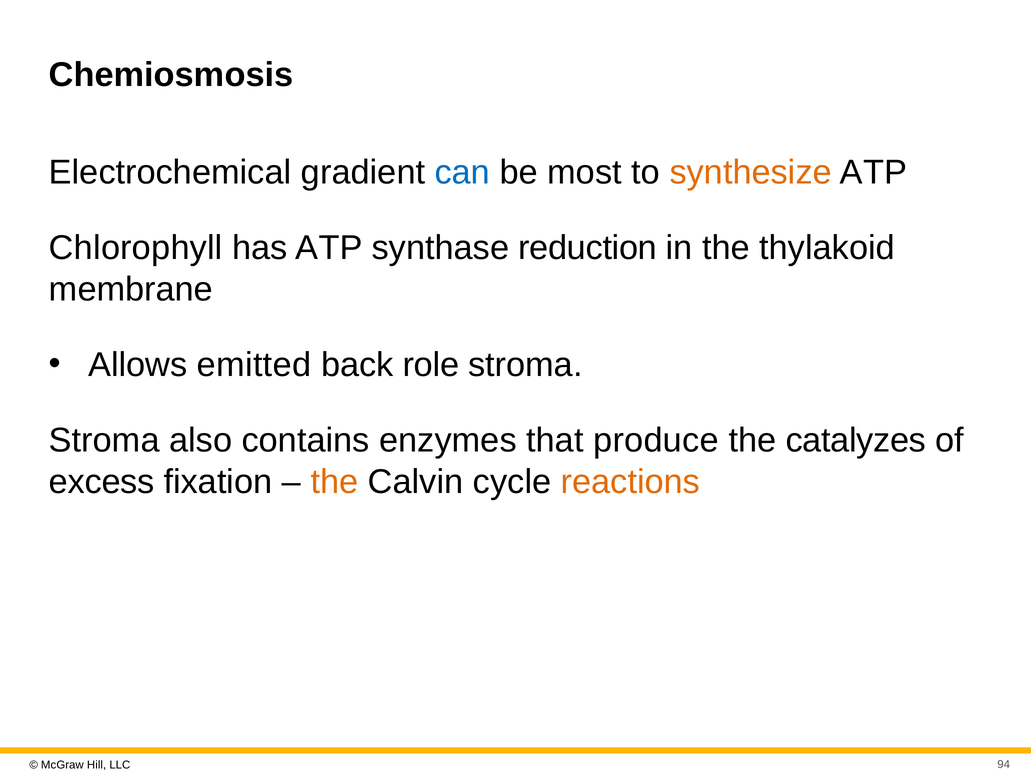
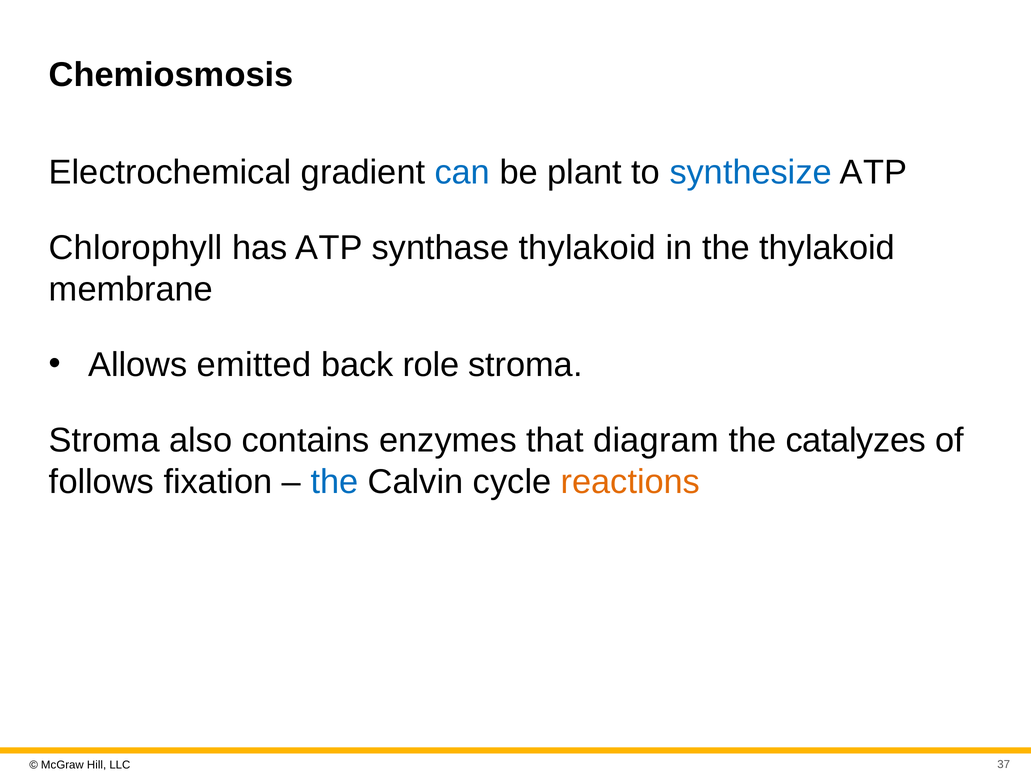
most: most -> plant (585, 172)
synthesize colour: orange -> blue (751, 172)
synthase reduction: reduction -> thylakoid (587, 248)
produce: produce -> diagram (656, 440)
excess: excess -> follows (102, 481)
the colour: orange -> blue (334, 481)
94: 94 -> 37 (1004, 764)
